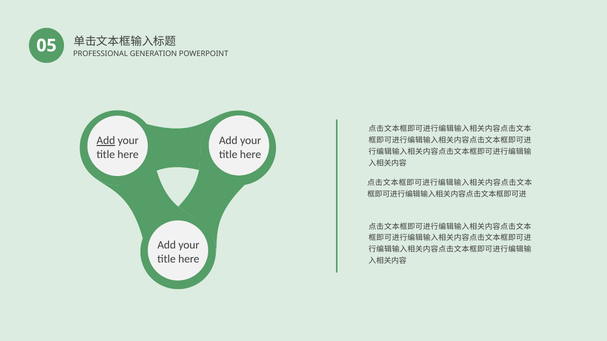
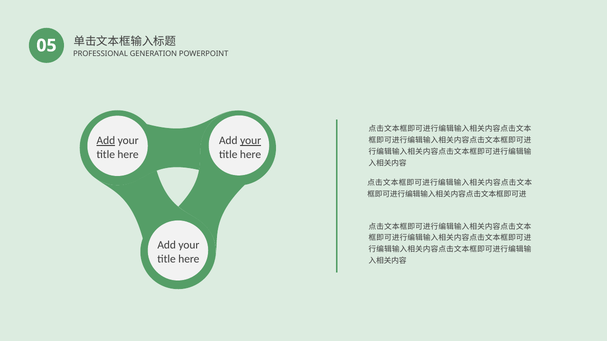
your underline: none -> present (251, 141)
